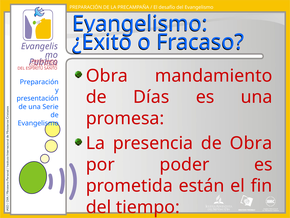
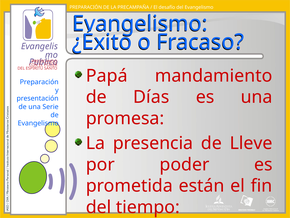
Obra: Obra -> Papá (107, 76)
de Obra: Obra -> Lleve (251, 143)
